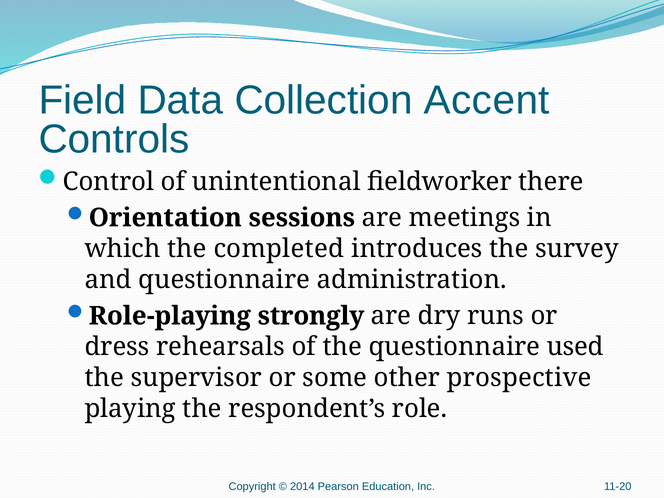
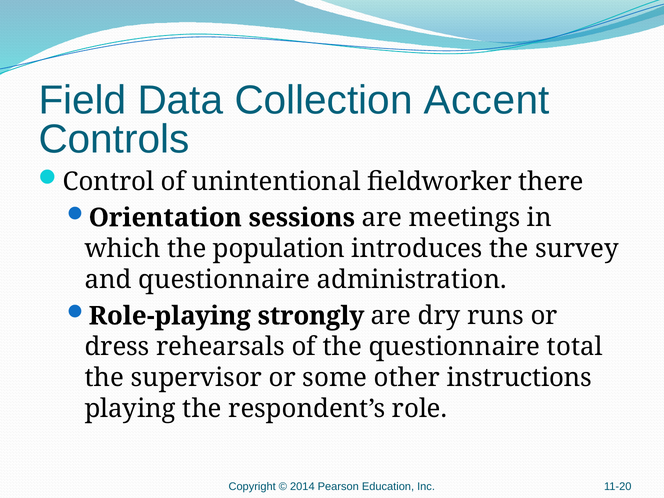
completed: completed -> population (279, 249)
used: used -> total (575, 347)
prospective: prospective -> instructions (519, 378)
